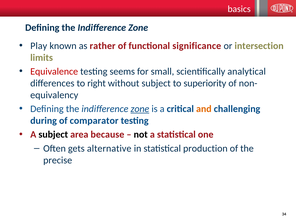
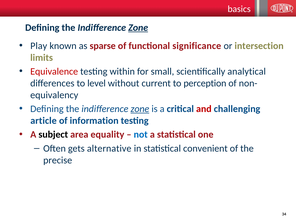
Zone underline: none -> present (138, 28)
rather: rather -> sparse (103, 46)
seems: seems -> within (122, 71)
right: right -> level (97, 83)
without subject: subject -> current (156, 83)
superiority: superiority -> perception (205, 83)
and colour: orange -> red (204, 109)
during: during -> article (44, 121)
comparator: comparator -> information (94, 121)
because: because -> equality (107, 135)
not colour: black -> blue (141, 135)
production: production -> convenient (205, 148)
